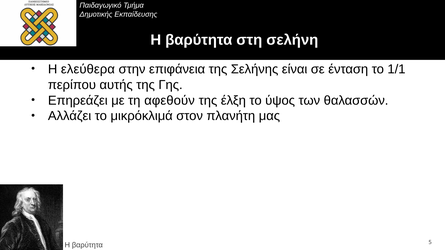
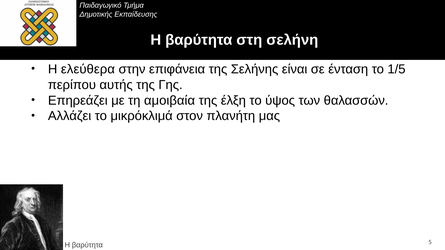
1/1: 1/1 -> 1/5 (396, 69)
αφεθούν: αφεθούν -> αμοιβαία (170, 101)
